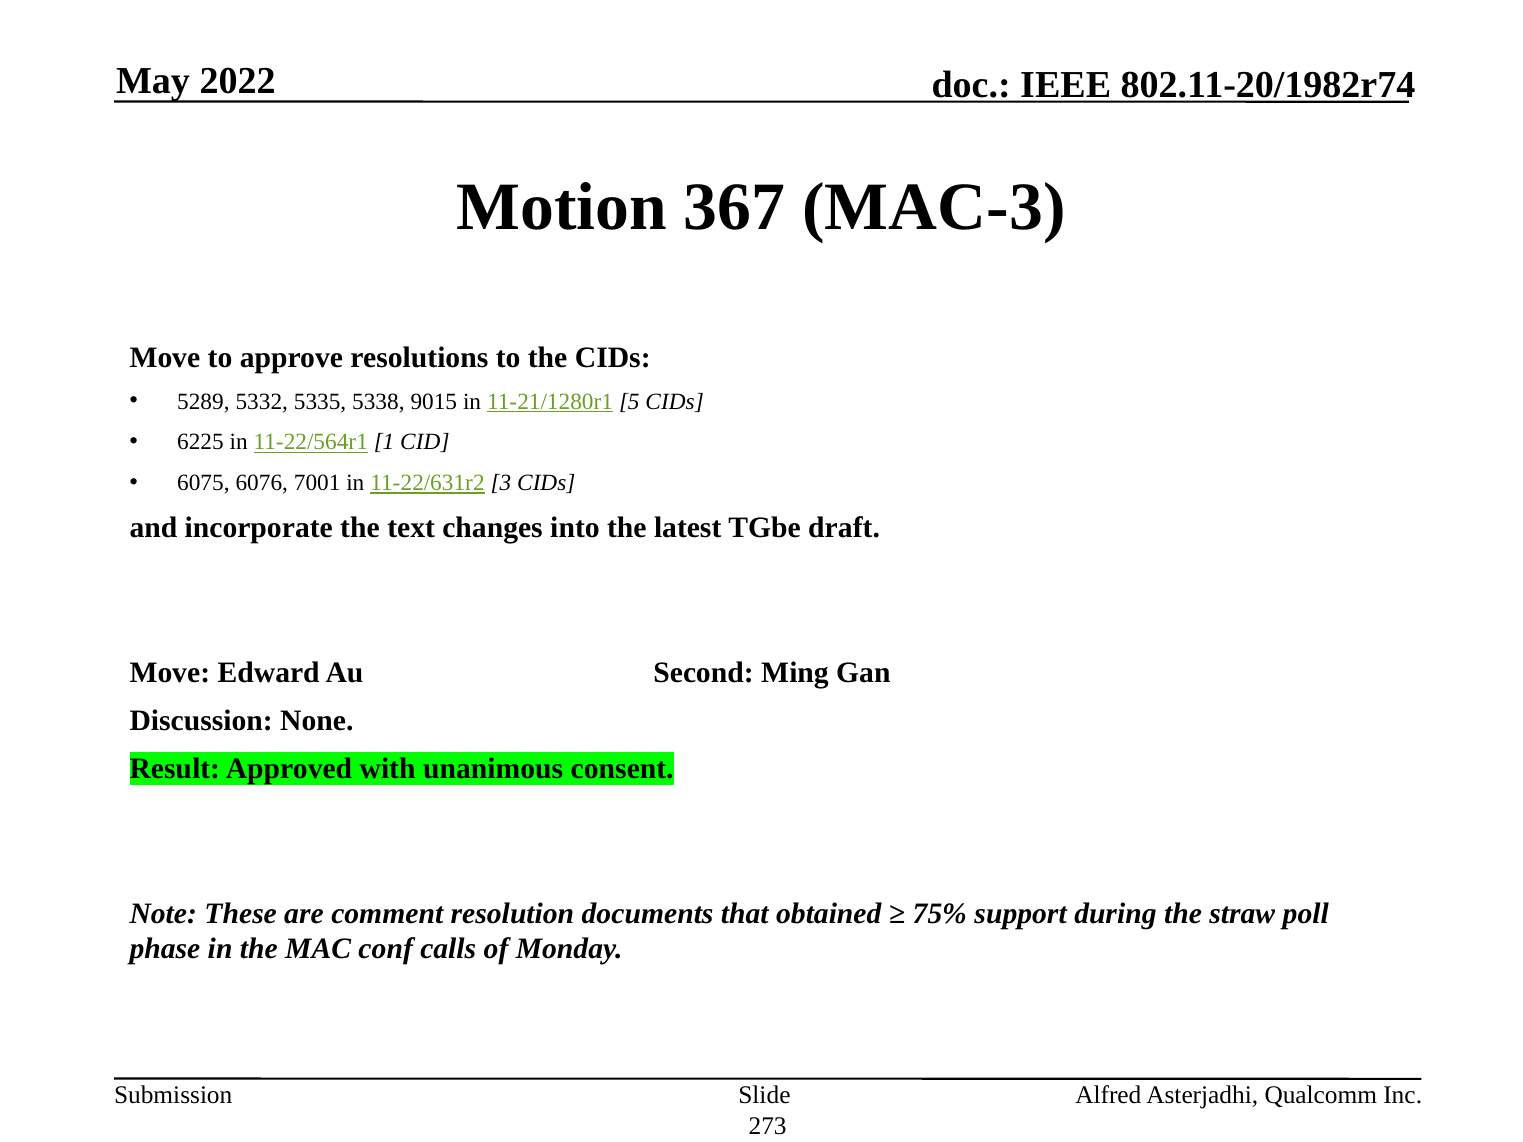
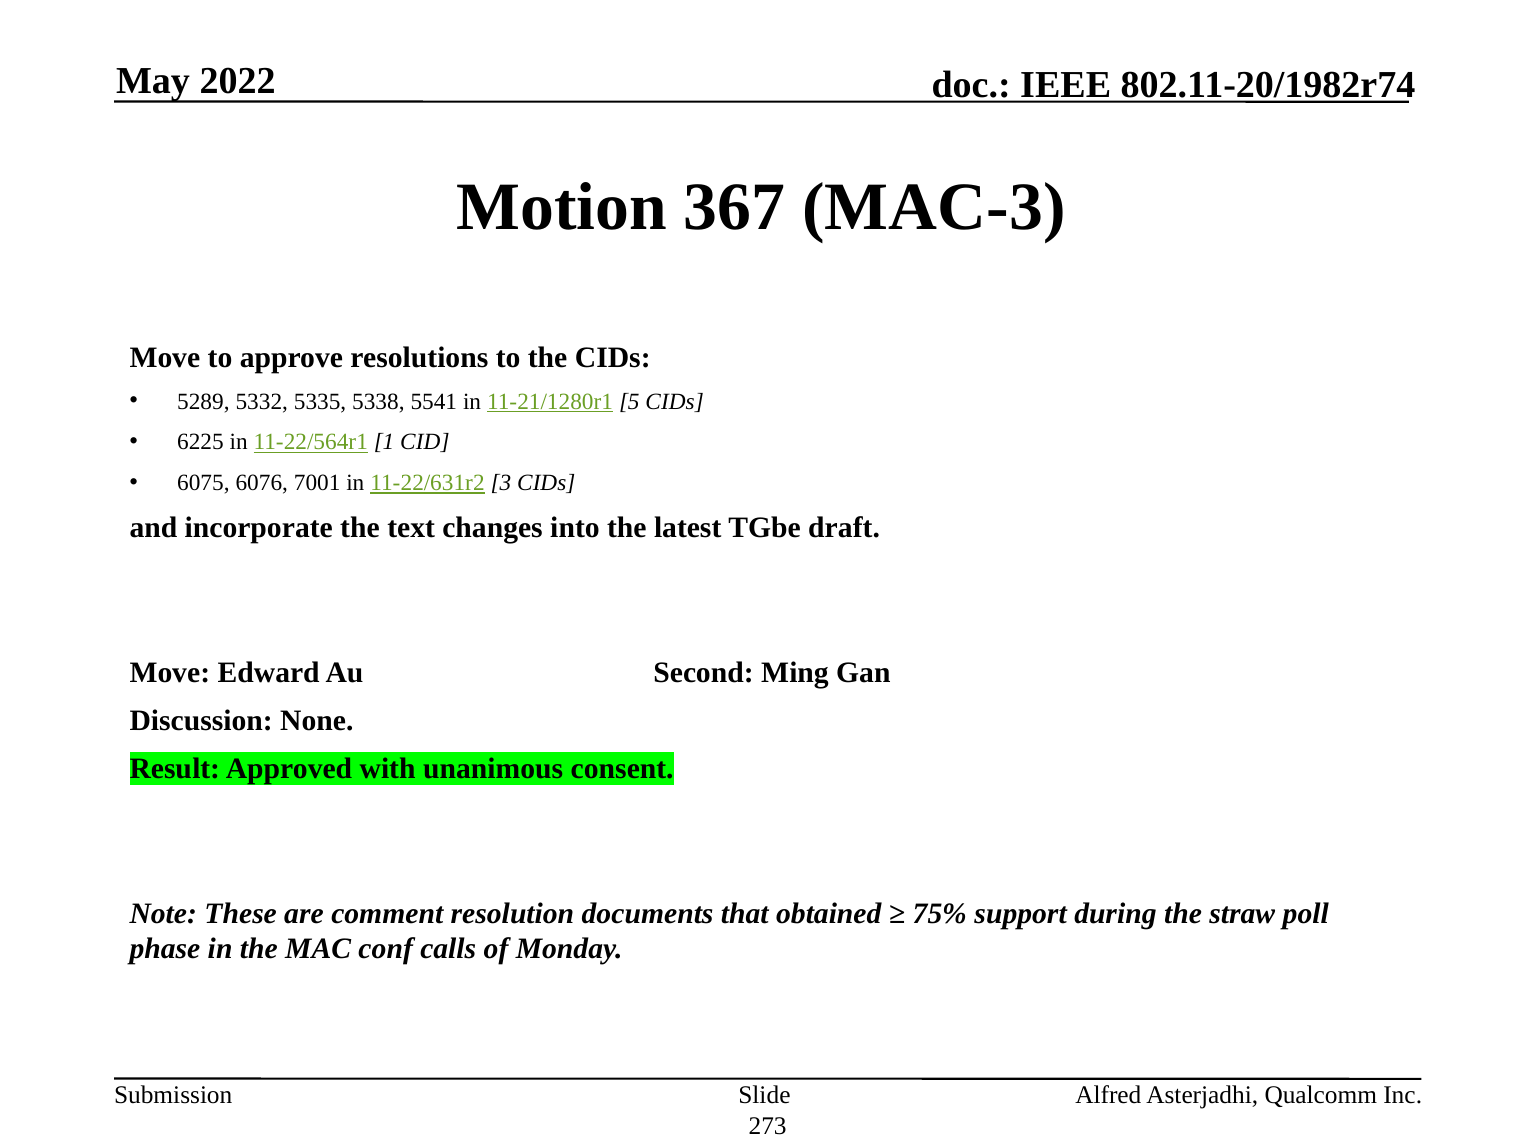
9015: 9015 -> 5541 (434, 401)
